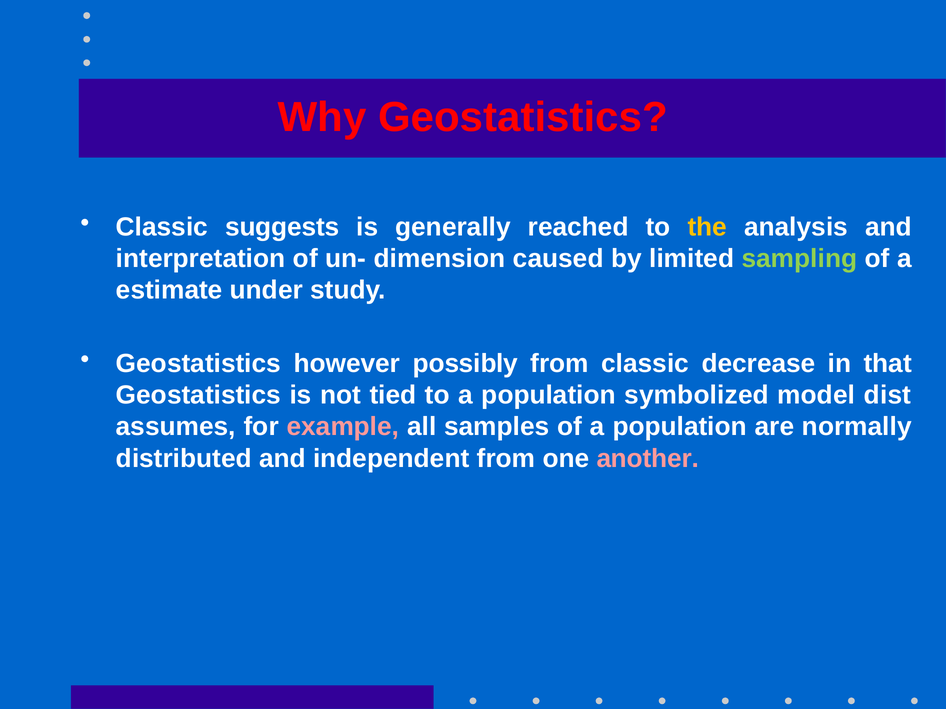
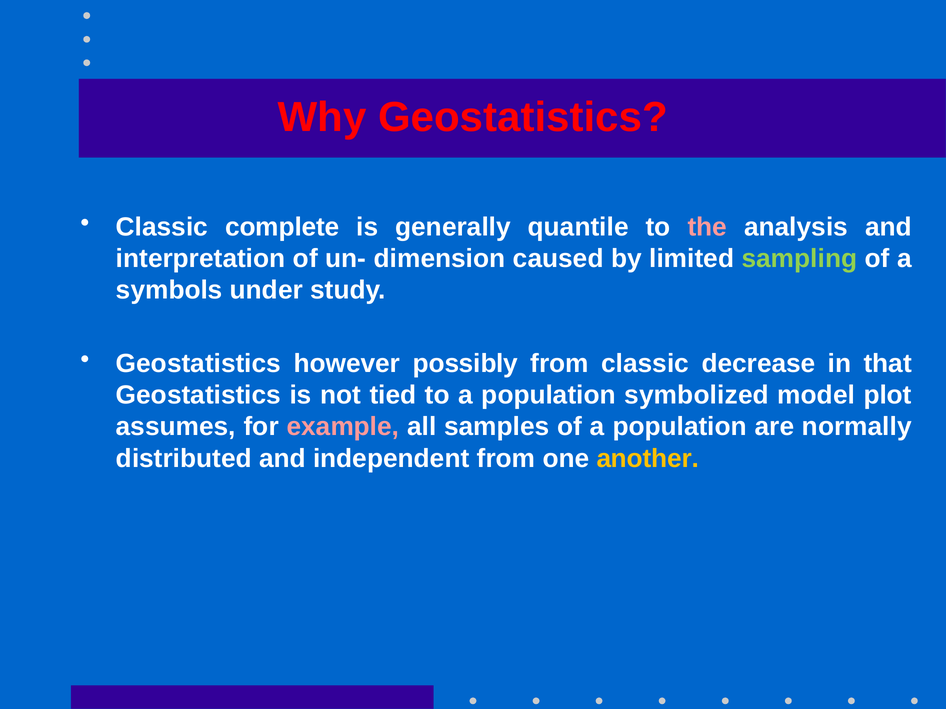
suggests: suggests -> complete (282, 227)
reached: reached -> quantile (578, 227)
the colour: yellow -> pink (707, 227)
estimate: estimate -> symbols (169, 290)
dist: dist -> plot (888, 396)
another colour: pink -> yellow (648, 459)
